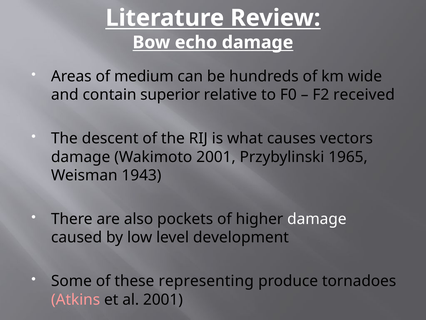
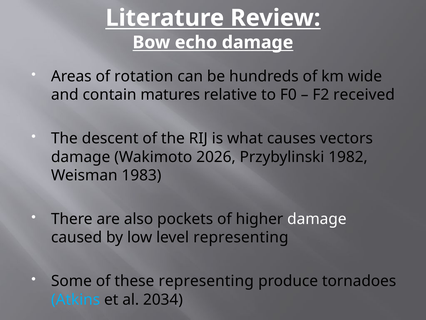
medium: medium -> rotation (144, 76)
superior: superior -> matures (170, 95)
Wakimoto 2001: 2001 -> 2026 (216, 157)
1965: 1965 -> 1982 (348, 157)
1943: 1943 -> 1983 (141, 175)
level development: development -> representing (241, 237)
Atkins colour: pink -> light blue (76, 299)
al 2001: 2001 -> 2034 (163, 299)
